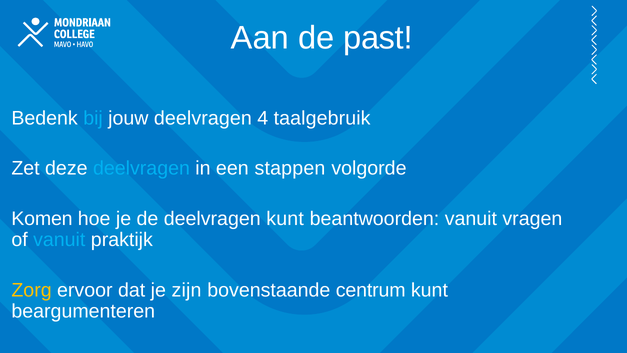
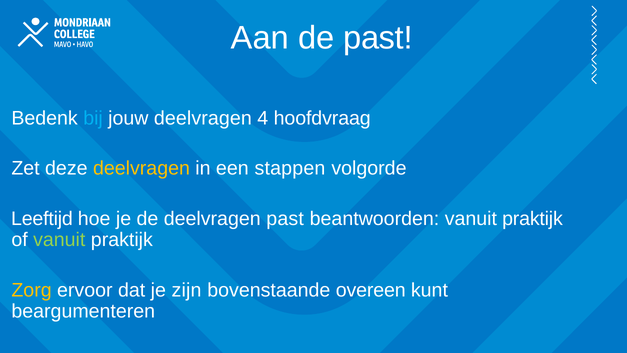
taalgebruik: taalgebruik -> hoofdvraag (322, 118)
deelvragen colour: light blue -> yellow (141, 168)
Komen: Komen -> Leeftijd (42, 219)
deelvragen kunt: kunt -> past (285, 219)
beantwoorden vanuit vragen: vragen -> praktijk (532, 219)
vanuit colour: light blue -> light green (59, 240)
centrum: centrum -> overeen (371, 290)
